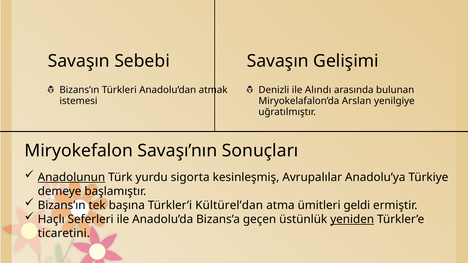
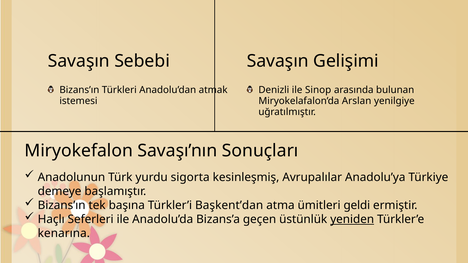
Alındı: Alındı -> Sinop (318, 90)
Anadolunun underline: present -> none (71, 178)
Kültürel’dan: Kültürel’dan -> Başkent’dan (229, 206)
ticaretini: ticaretini -> kenarına (64, 234)
